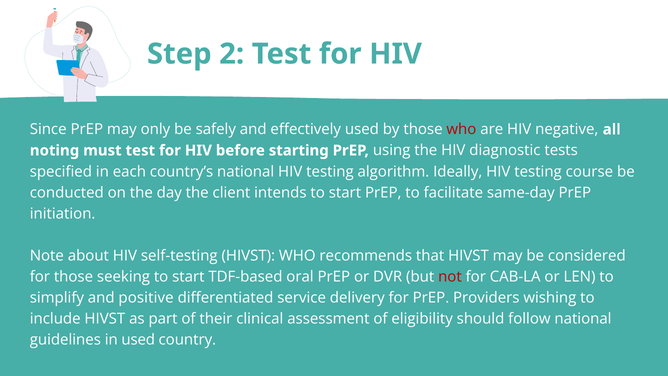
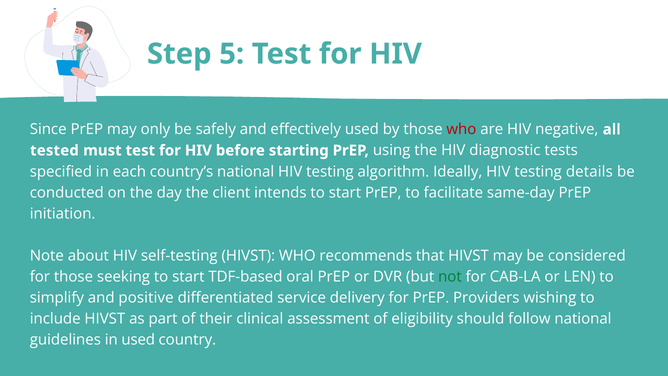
2: 2 -> 5 (232, 54)
noting: noting -> tested (54, 150)
course: course -> details (589, 171)
not colour: red -> green (450, 277)
